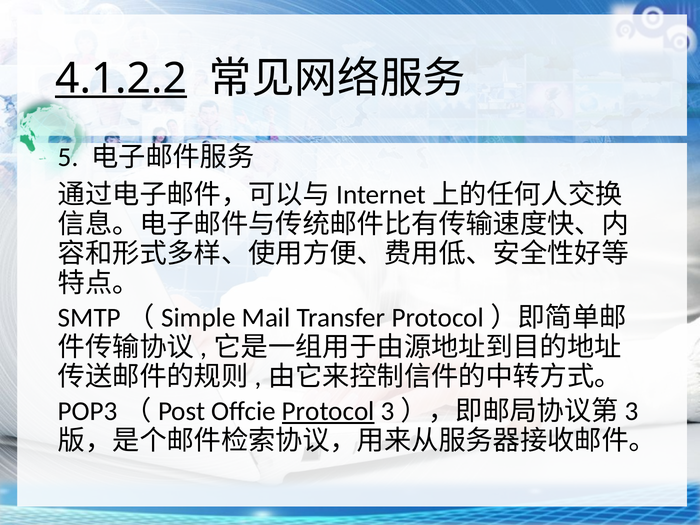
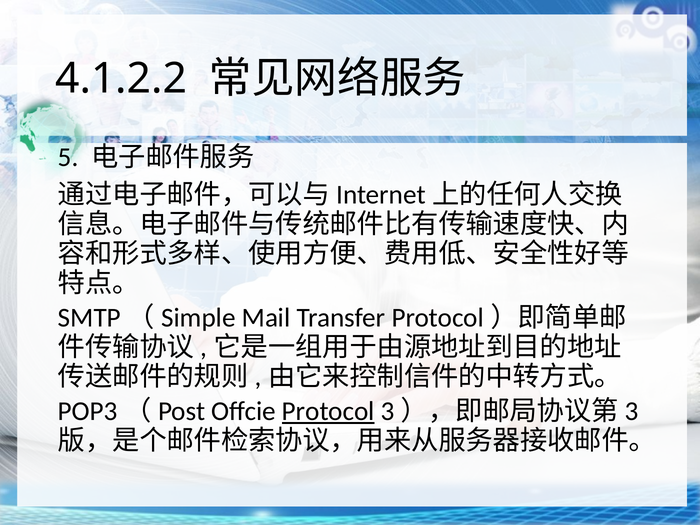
4.1.2.2 underline: present -> none (121, 78)
